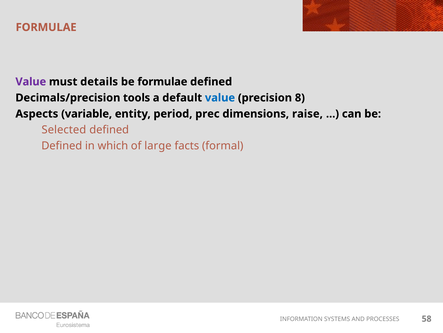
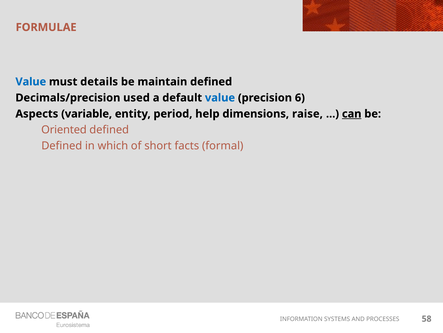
Value colour: purple -> blue (31, 82)
be formulae: formulae -> maintain (162, 82)
tools: tools -> used (136, 98)
8: 8 -> 6 (300, 98)
prec: prec -> help (207, 114)
can underline: none -> present (352, 114)
Selected: Selected -> Oriented (64, 130)
large: large -> short (158, 146)
